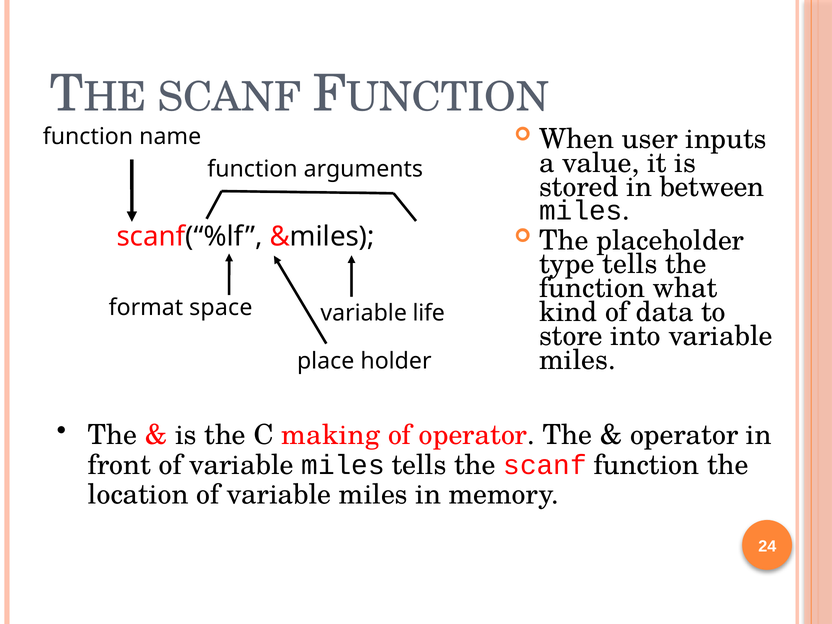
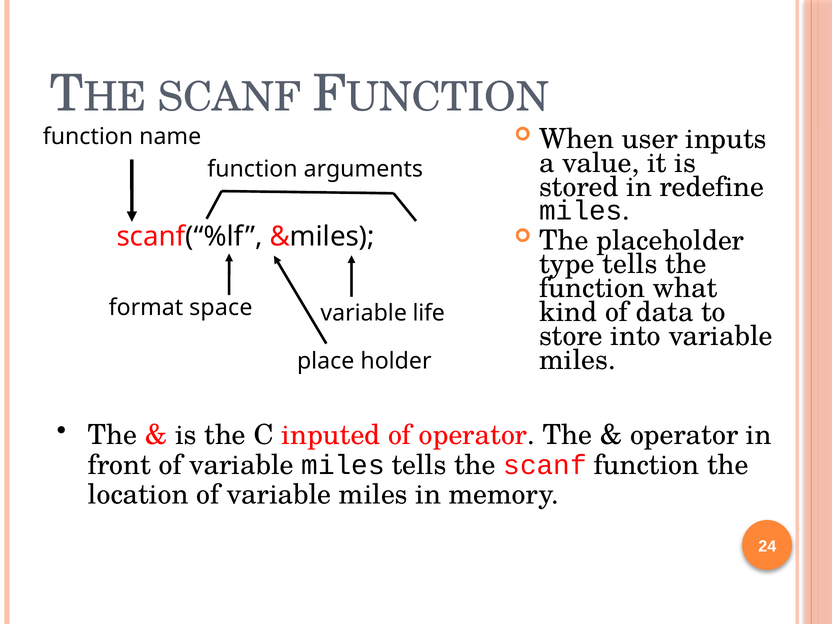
between: between -> redefine (712, 187)
making: making -> inputed (331, 435)
